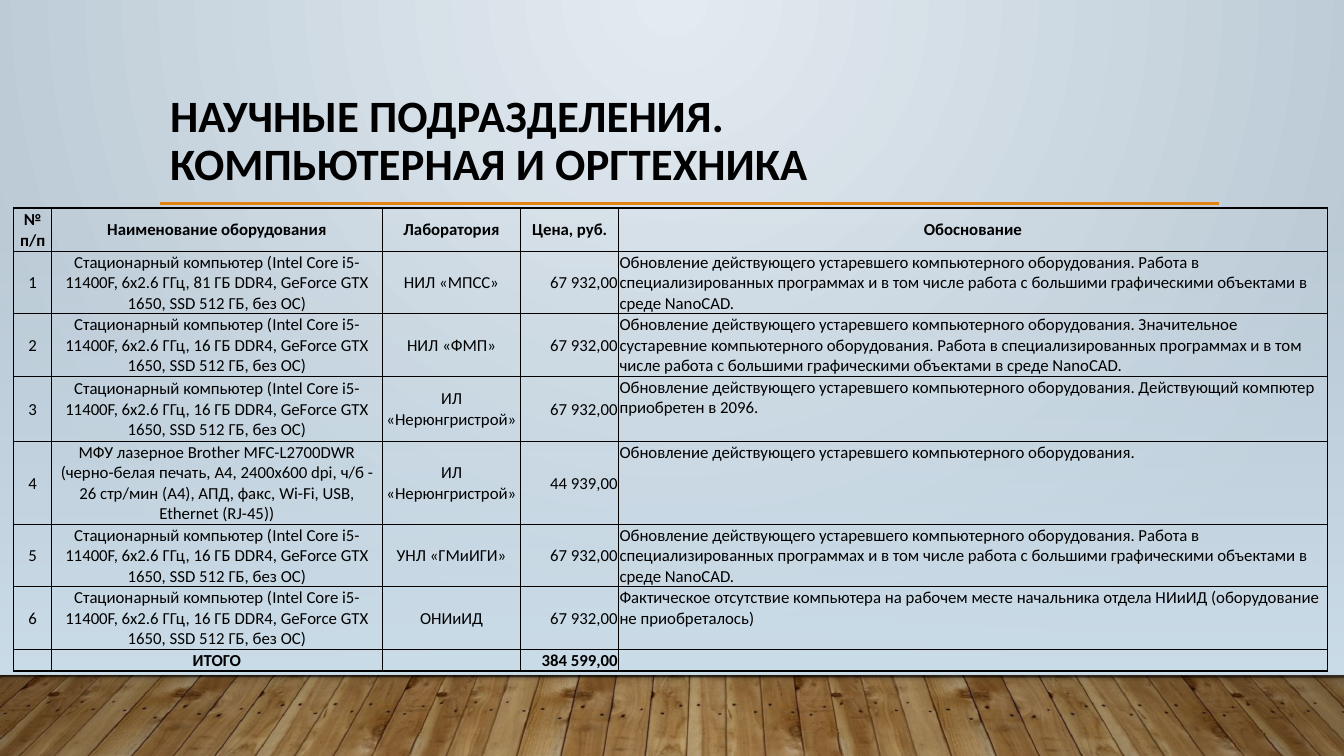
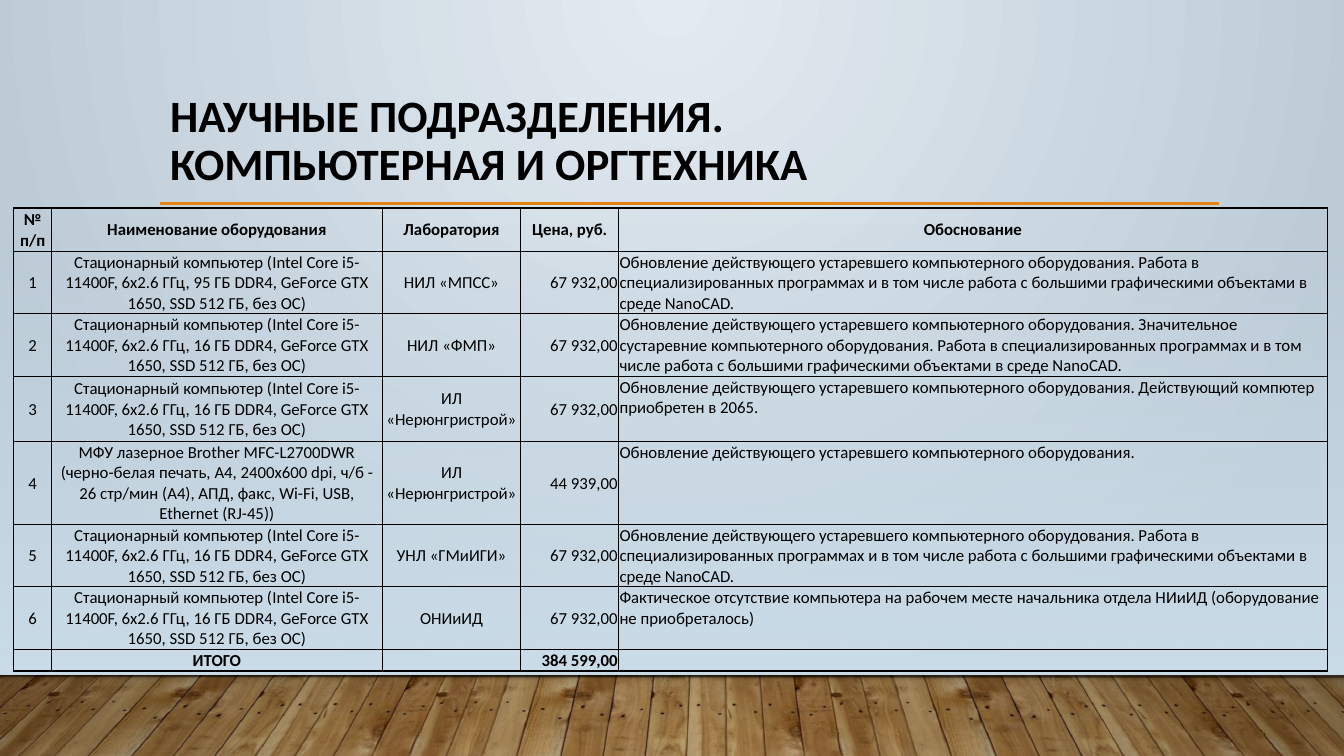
81: 81 -> 95 (202, 283)
2096: 2096 -> 2065 (739, 408)
